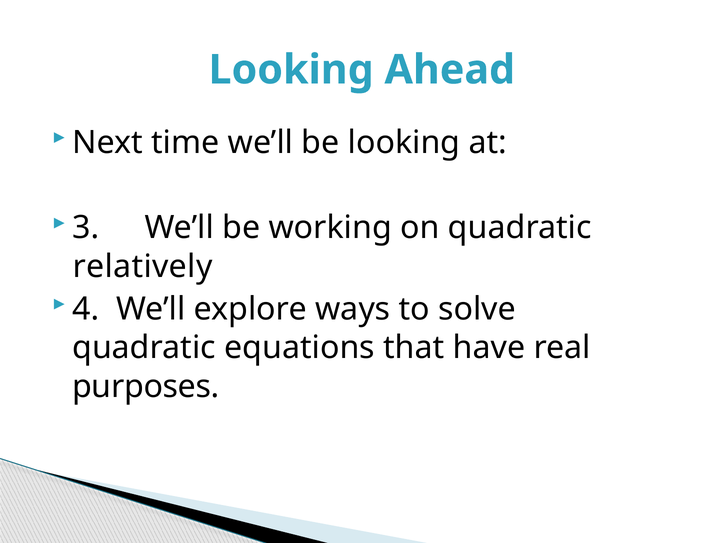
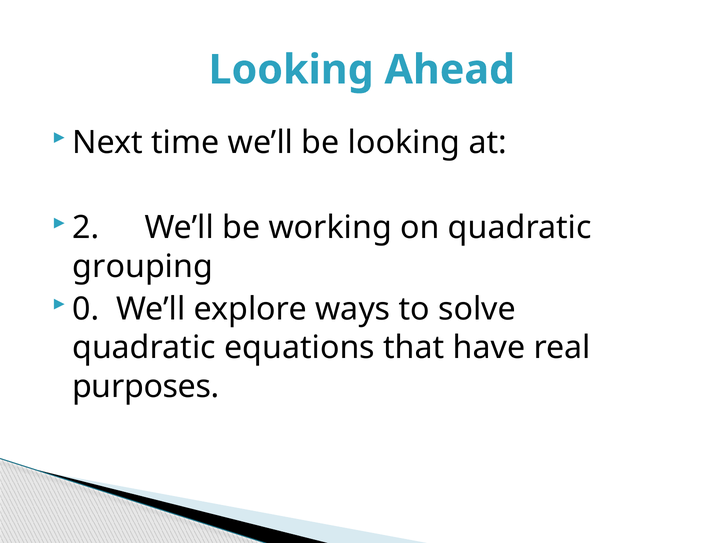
3: 3 -> 2 (86, 228)
relatively: relatively -> grouping (143, 266)
4: 4 -> 0 (86, 309)
